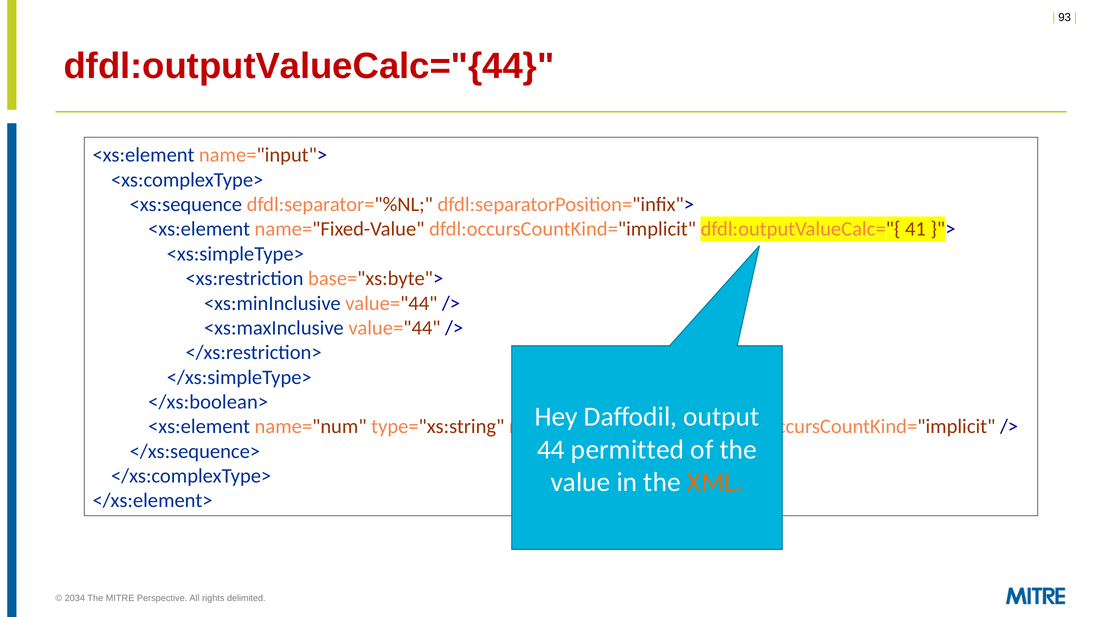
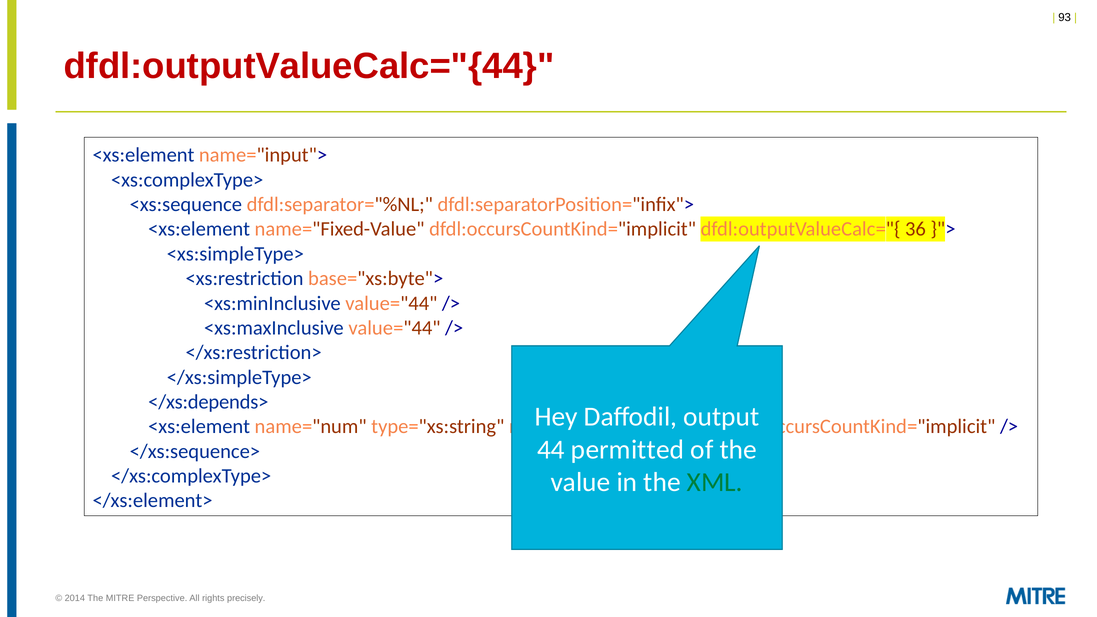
41: 41 -> 36 (915, 229)
</xs:boolean>: </xs:boolean> -> </xs:depends> (208, 402)
XML colour: orange -> green (715, 482)
2034: 2034 -> 2014 (75, 598)
delimited: delimited -> precisely (246, 598)
